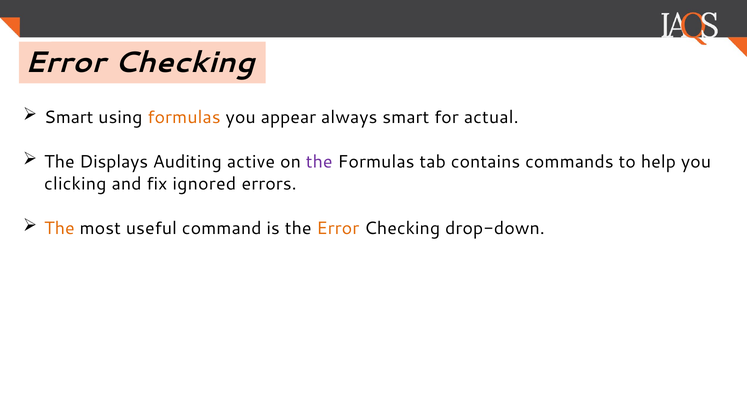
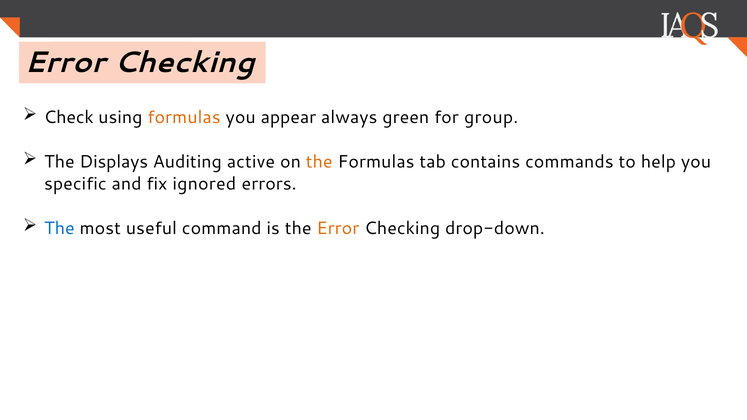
Smart: Smart -> Check (69, 118)
always smart: smart -> green (406, 118)
actual: actual -> group (491, 118)
the colour: purple -> orange (319, 162)
clicking: clicking -> specific (75, 184)
The colour: orange -> blue (59, 228)
